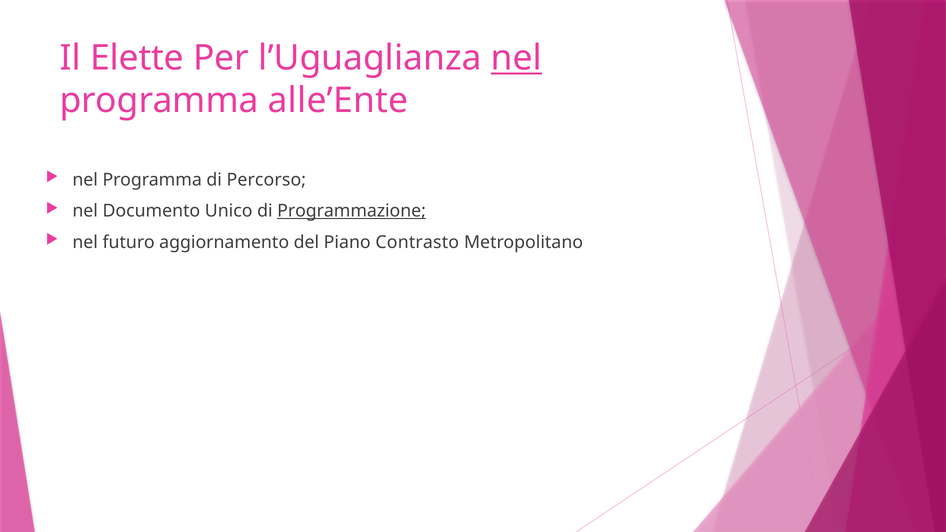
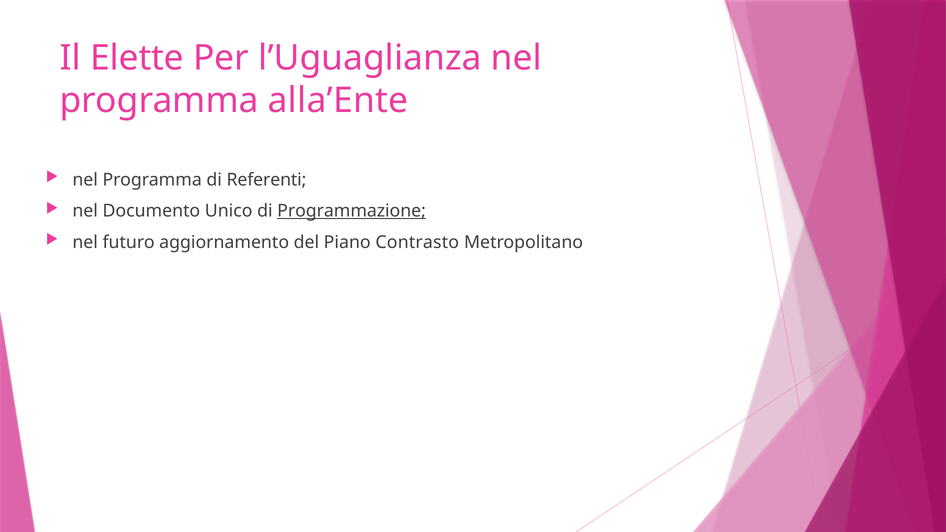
nel underline: present -> none (516, 58)
alle’Ente: alle’Ente -> alla’Ente (338, 101)
Percorso: Percorso -> Referenti (266, 180)
